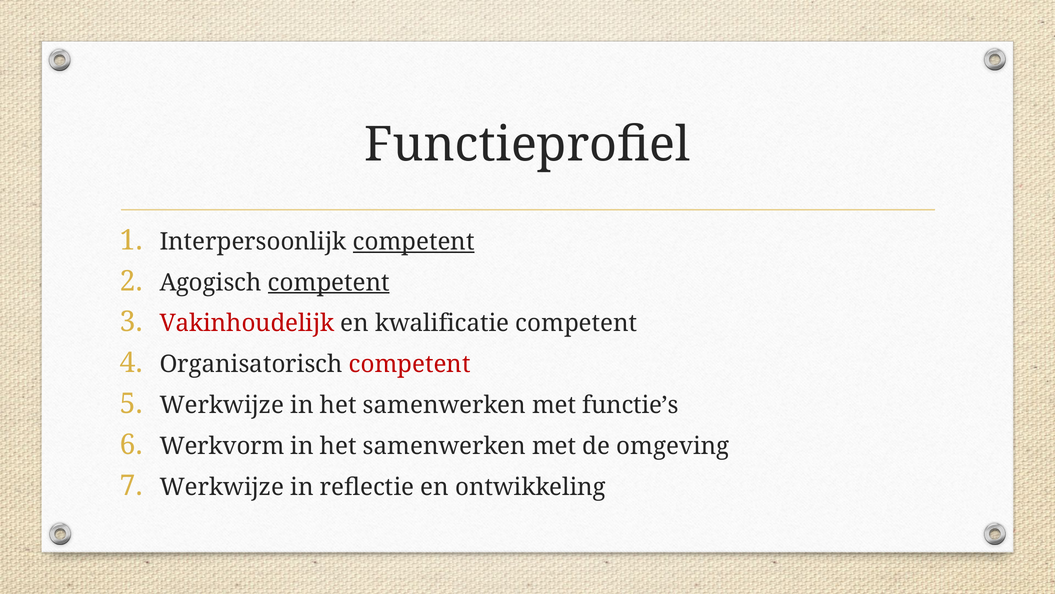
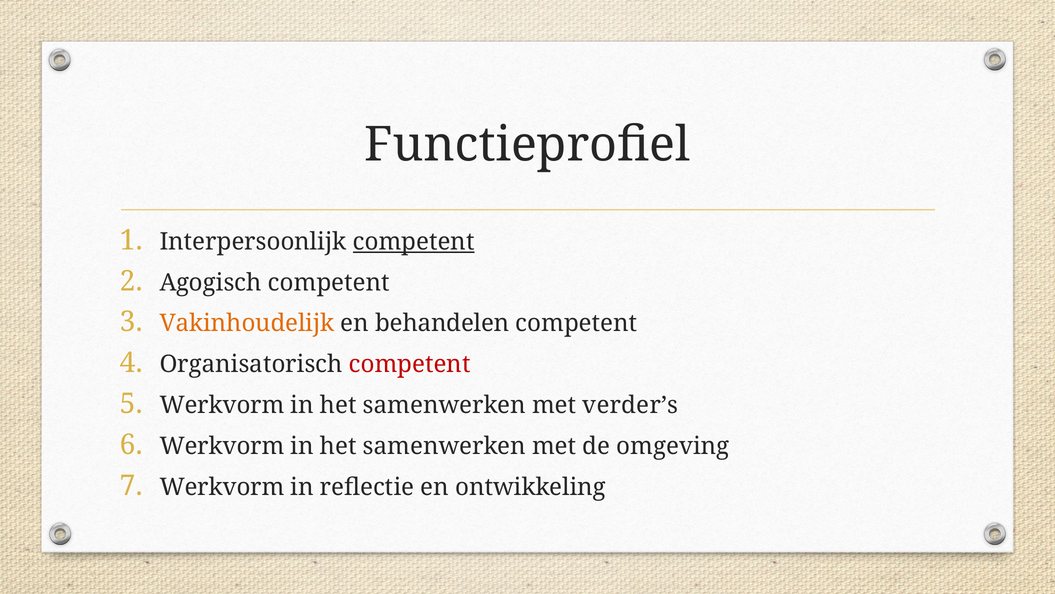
competent underline: present -> none (329, 282)
Vakinhoudelijk colour: red -> orange (247, 323)
kwalificatie: kwalificatie -> behandelen (442, 323)
Werkwijze: Werkwijze -> Werkvorm (222, 405)
functie’s: functie’s -> verder’s (630, 405)
Werkwijze: Werkwijze -> Werkvorm (222, 487)
